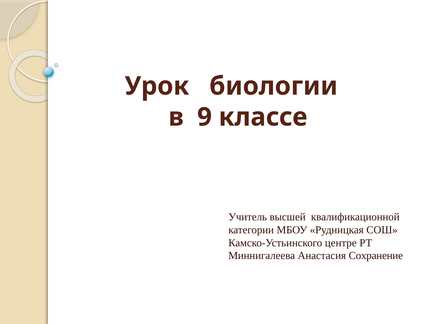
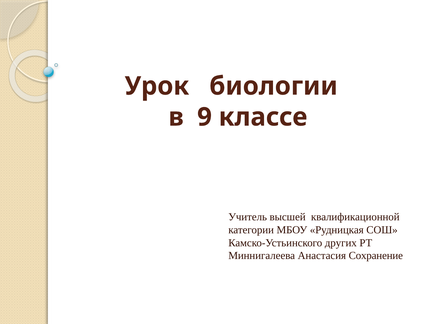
центре: центре -> других (341, 243)
